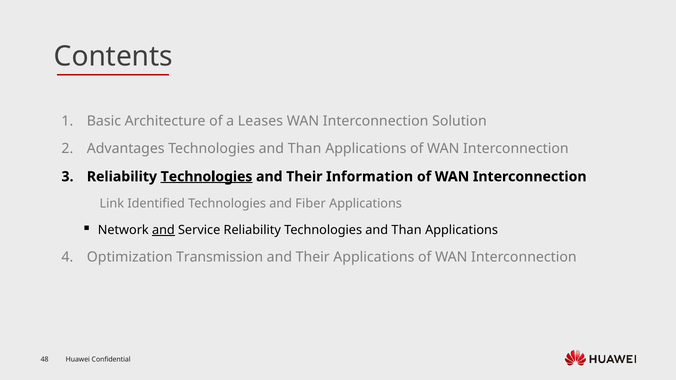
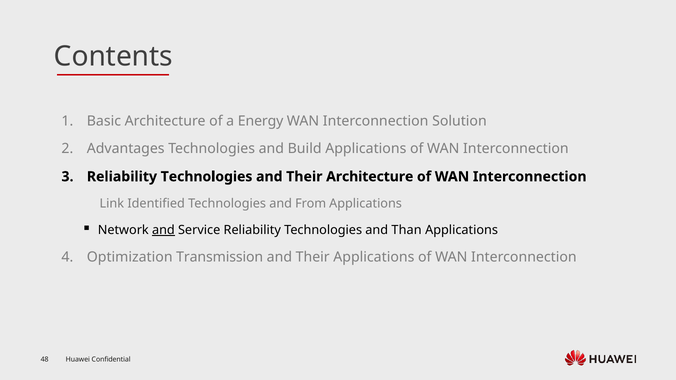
Leases: Leases -> Energy (261, 121)
Than: Than -> Build (305, 149)
Technologies underline: present -> none (207, 177)
Their Information: Information -> Architecture (370, 177)
Fiber: Fiber -> From (311, 204)
